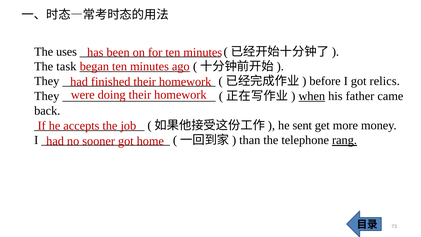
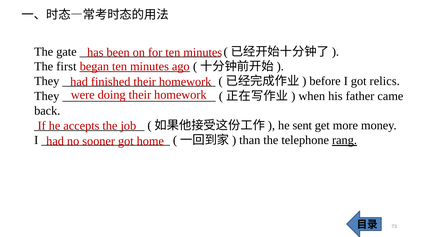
uses: uses -> gate (66, 52)
task: task -> first (66, 66)
when underline: present -> none (312, 96)
